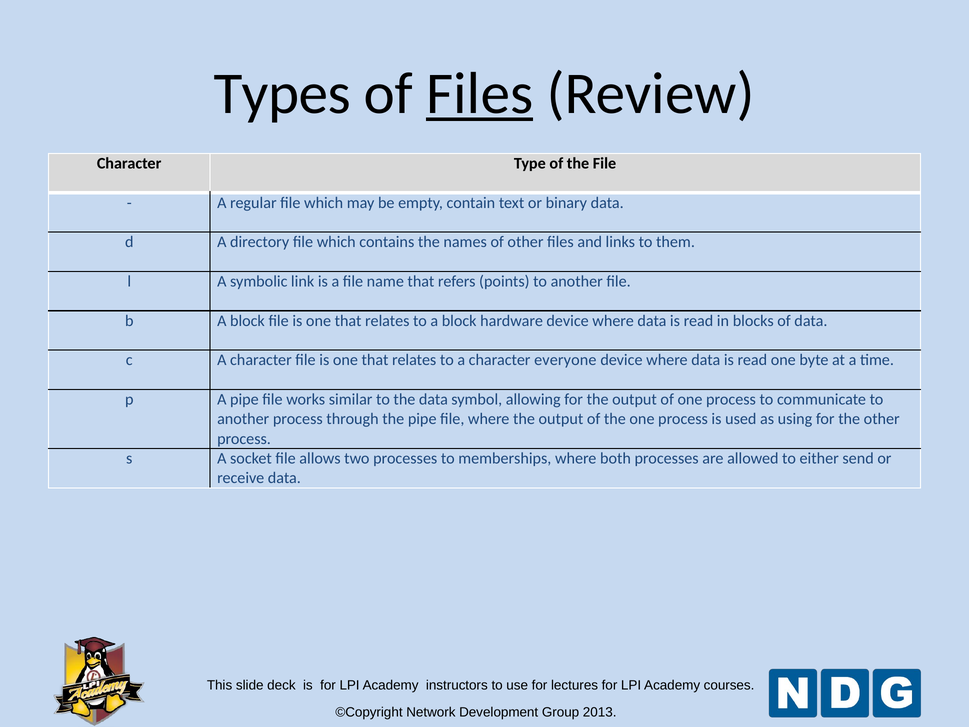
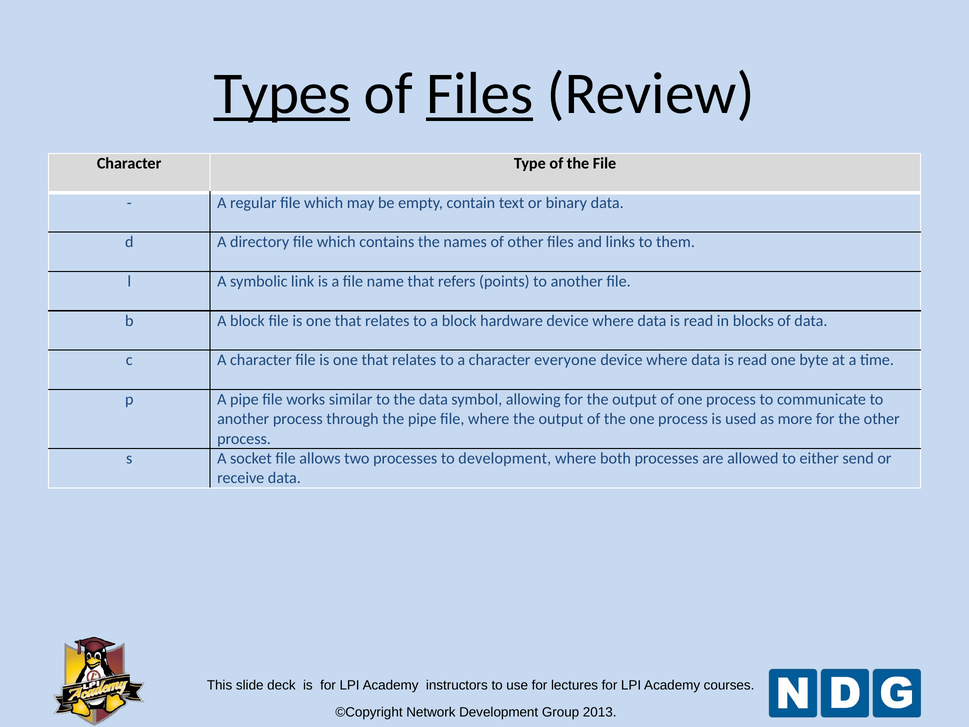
Types underline: none -> present (282, 94)
using: using -> more (795, 419)
to memberships: memberships -> development (505, 458)
